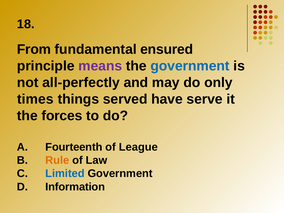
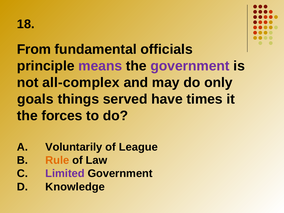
ensured: ensured -> officials (167, 49)
government colour: blue -> purple (190, 66)
all-perfectly: all-perfectly -> all-complex (81, 83)
times: times -> goals (35, 99)
serve: serve -> times (205, 99)
Fourteenth: Fourteenth -> Voluntarily (74, 147)
Limited colour: blue -> purple (65, 174)
Information: Information -> Knowledge (75, 187)
